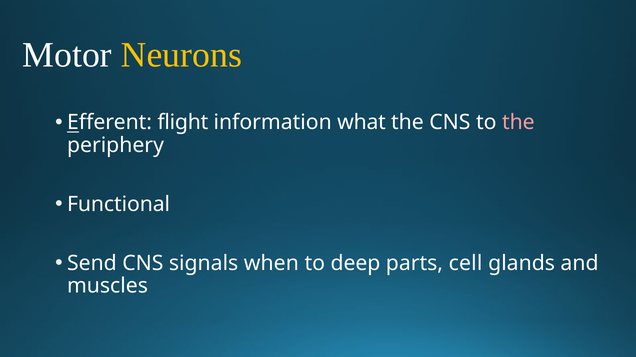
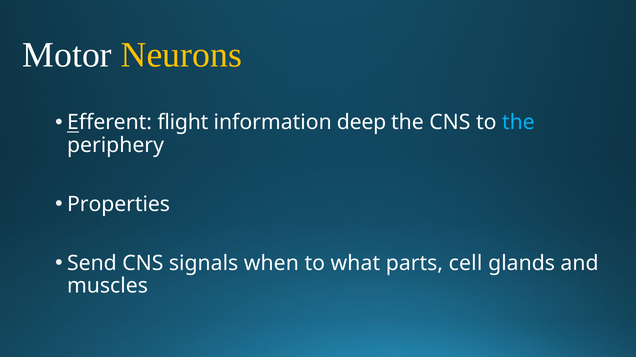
what: what -> deep (362, 123)
the colour: pink -> light blue (518, 123)
Functional: Functional -> Properties (119, 205)
deep: deep -> what (355, 264)
